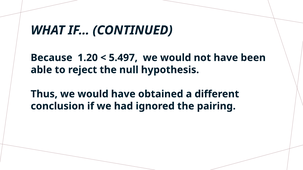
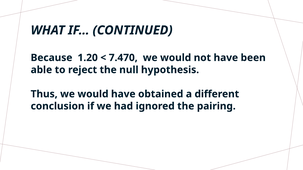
5.497: 5.497 -> 7.470 (123, 58)
